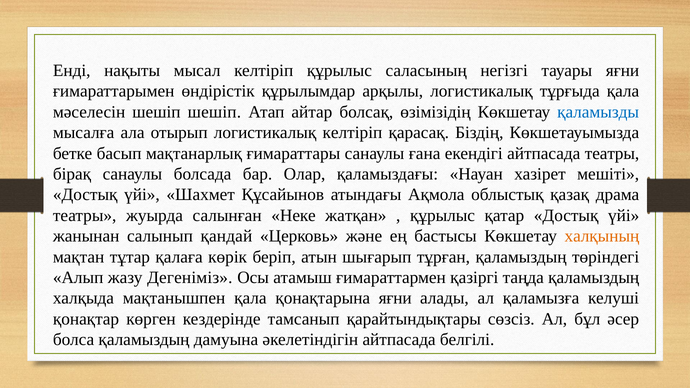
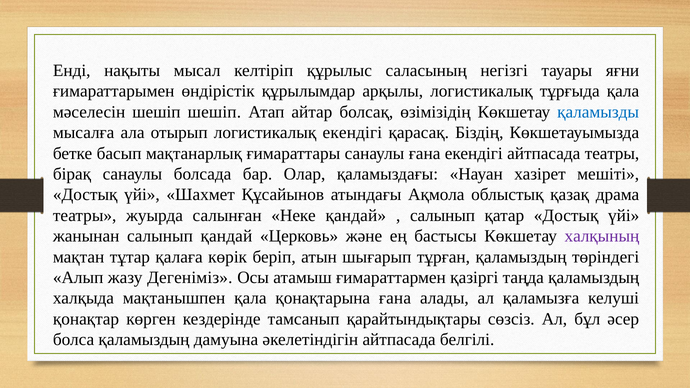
логистикалық келтіріп: келтіріп -> екендігі (352, 133)
Неке жатқан: жатқан -> қандай (356, 216)
құрылыс: құрылыс -> салынып (443, 216)
халқының colour: orange -> purple (602, 236)
қонақтарына яғни: яғни -> ғана (395, 298)
